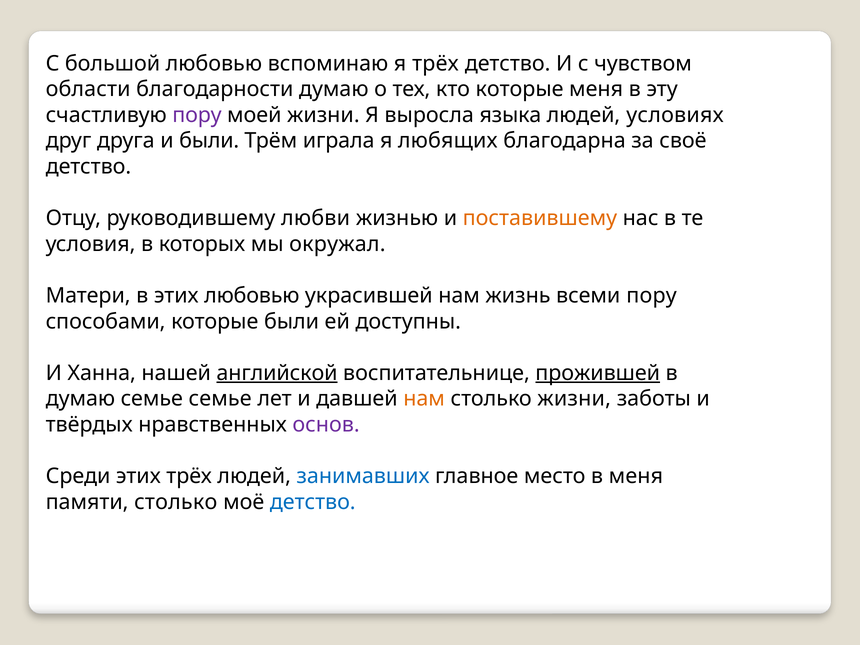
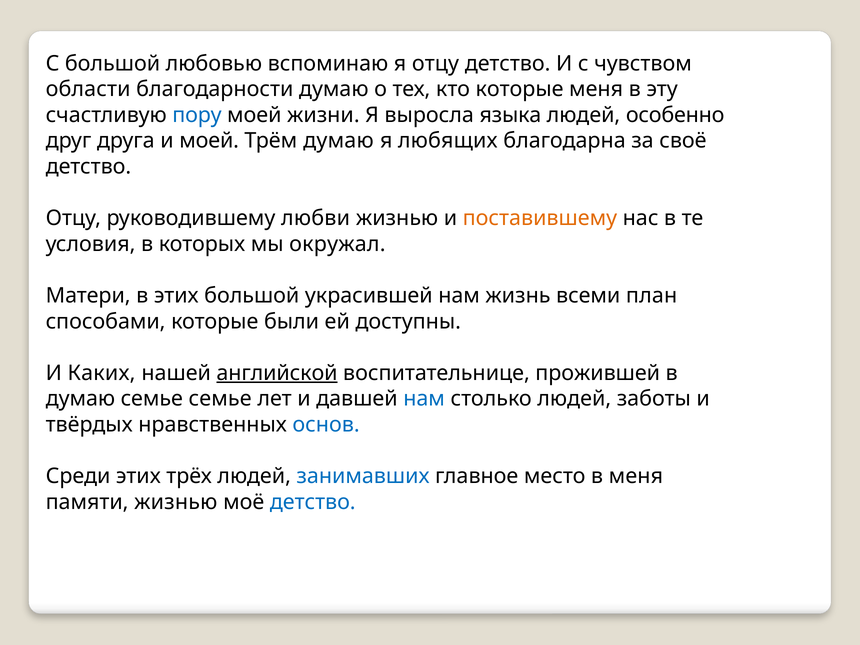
я трёх: трёх -> отцу (435, 63)
пору colour: purple -> blue (197, 115)
условиях: условиях -> особенно (675, 115)
и были: были -> моей (209, 141)
Трём играла: играла -> думаю (338, 141)
этих любовью: любовью -> большой (252, 296)
всеми пору: пору -> план (652, 296)
Ханна: Ханна -> Каких (102, 373)
прожившей underline: present -> none (598, 373)
нам colour: orange -> blue (424, 399)
столько жизни: жизни -> людей (574, 399)
основ colour: purple -> blue (326, 425)
памяти столько: столько -> жизнью (176, 502)
